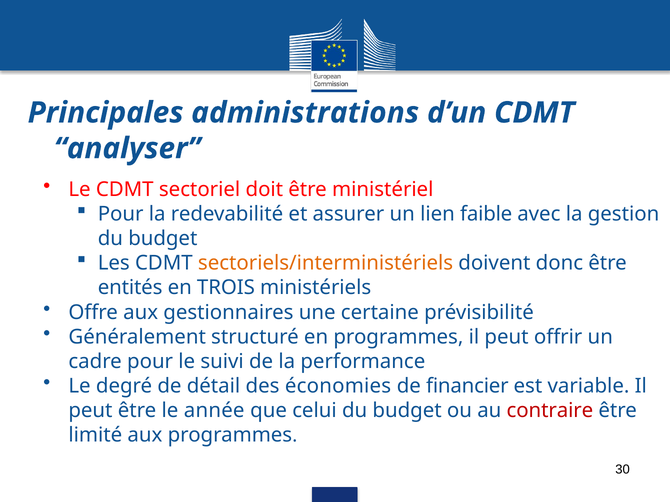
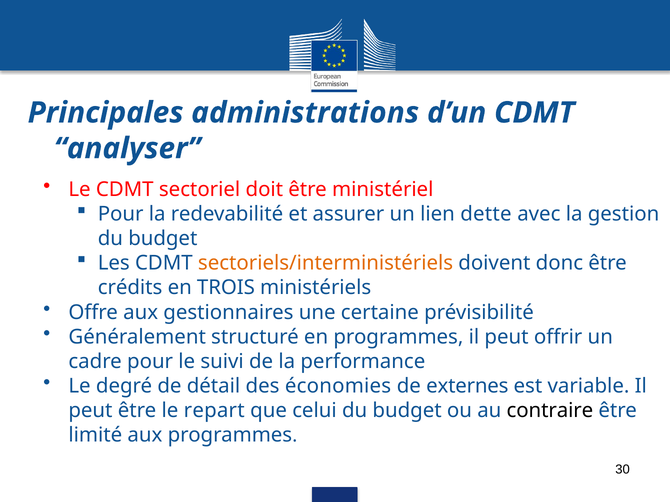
faible: faible -> dette (486, 214)
entités: entités -> crédits (130, 288)
financier: financier -> externes (467, 386)
année: année -> repart (214, 411)
contraire colour: red -> black (550, 411)
